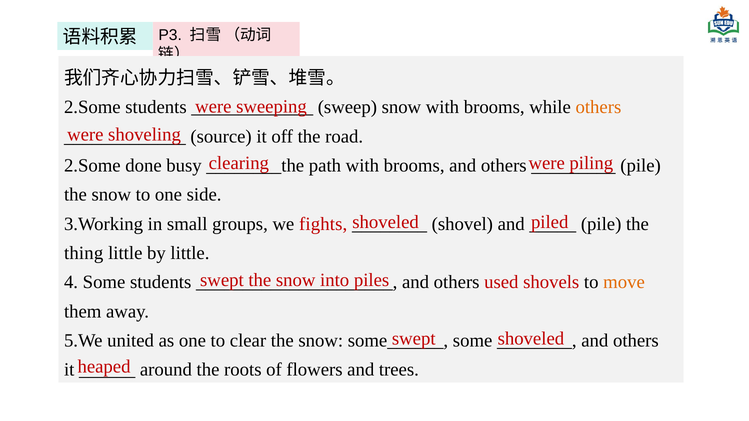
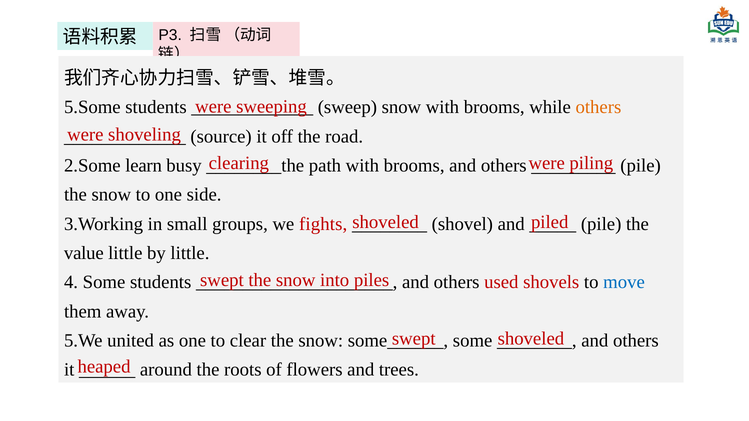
2.Some: 2.Some -> 5.Some (92, 107)
done: done -> learn (144, 166)
thing: thing -> value (84, 253)
move colour: orange -> blue (624, 282)
